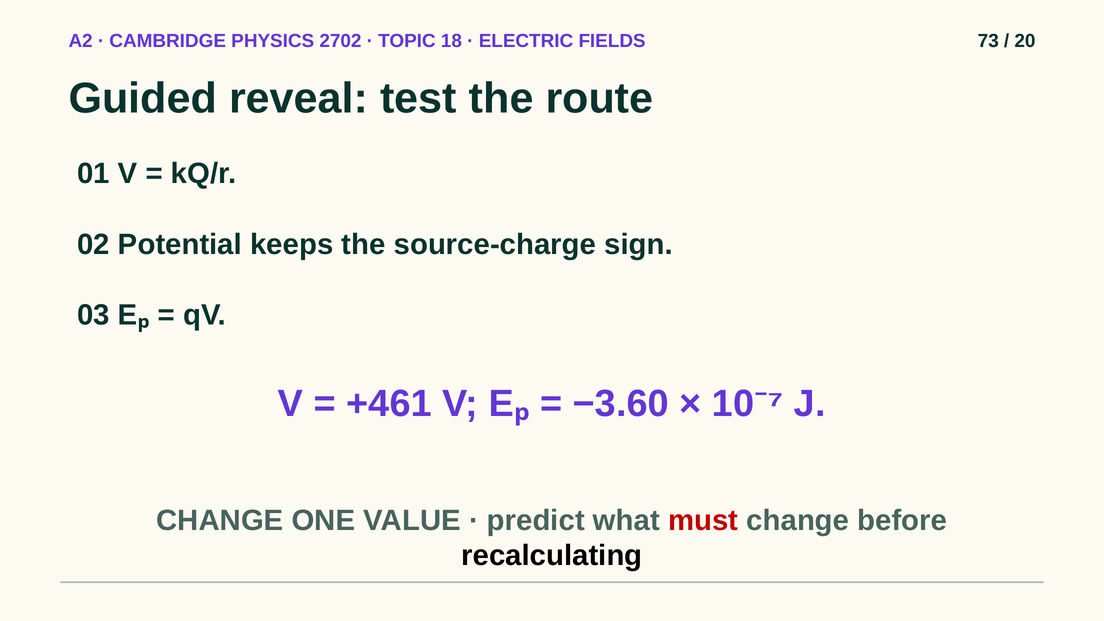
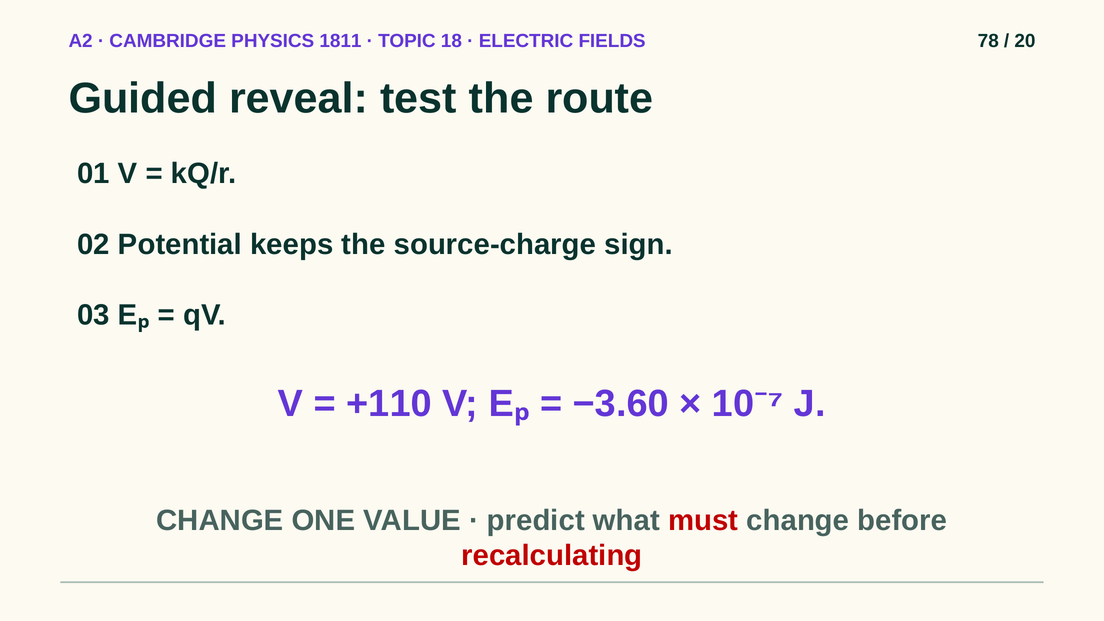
2702: 2702 -> 1811 (340, 41)
73: 73 -> 78 (988, 41)
+461: +461 -> +110 (389, 404)
recalculating colour: black -> red (552, 556)
